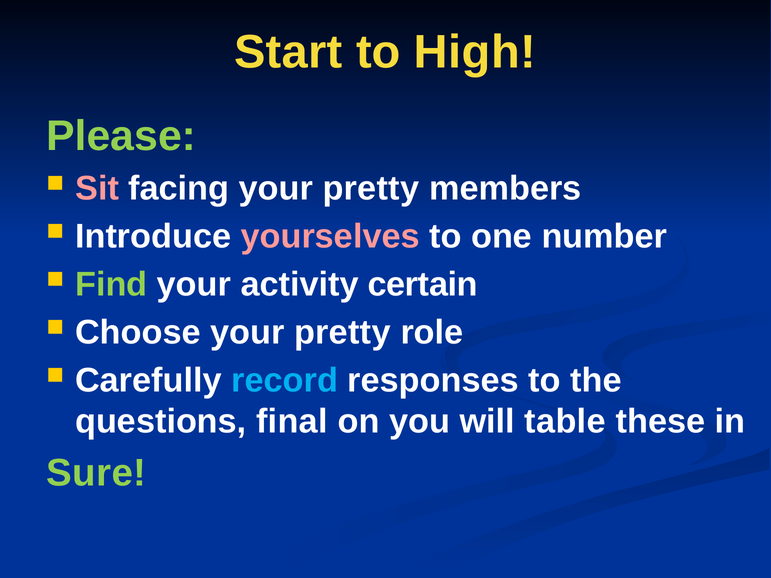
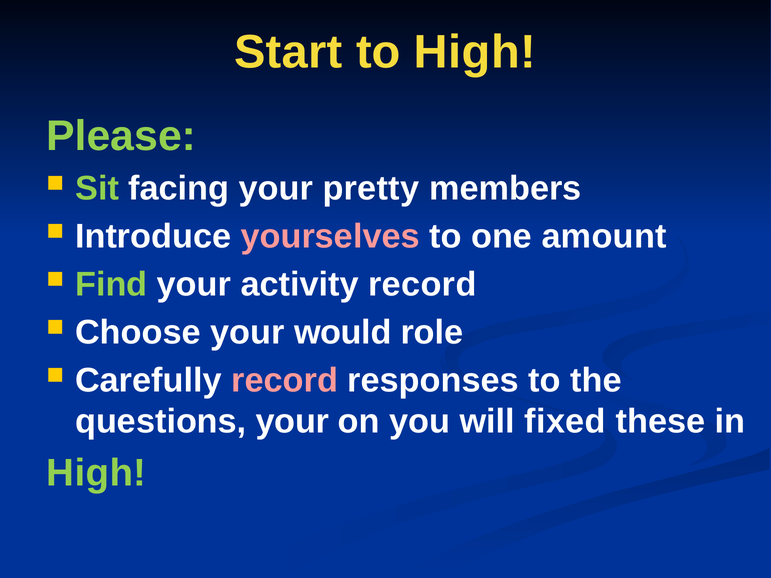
Sit colour: pink -> light green (97, 189)
number: number -> amount (604, 237)
activity certain: certain -> record (422, 285)
Choose your pretty: pretty -> would (343, 333)
record colour: light blue -> pink (285, 381)
questions final: final -> your (292, 422)
table: table -> fixed (565, 422)
Sure: Sure -> High (96, 473)
